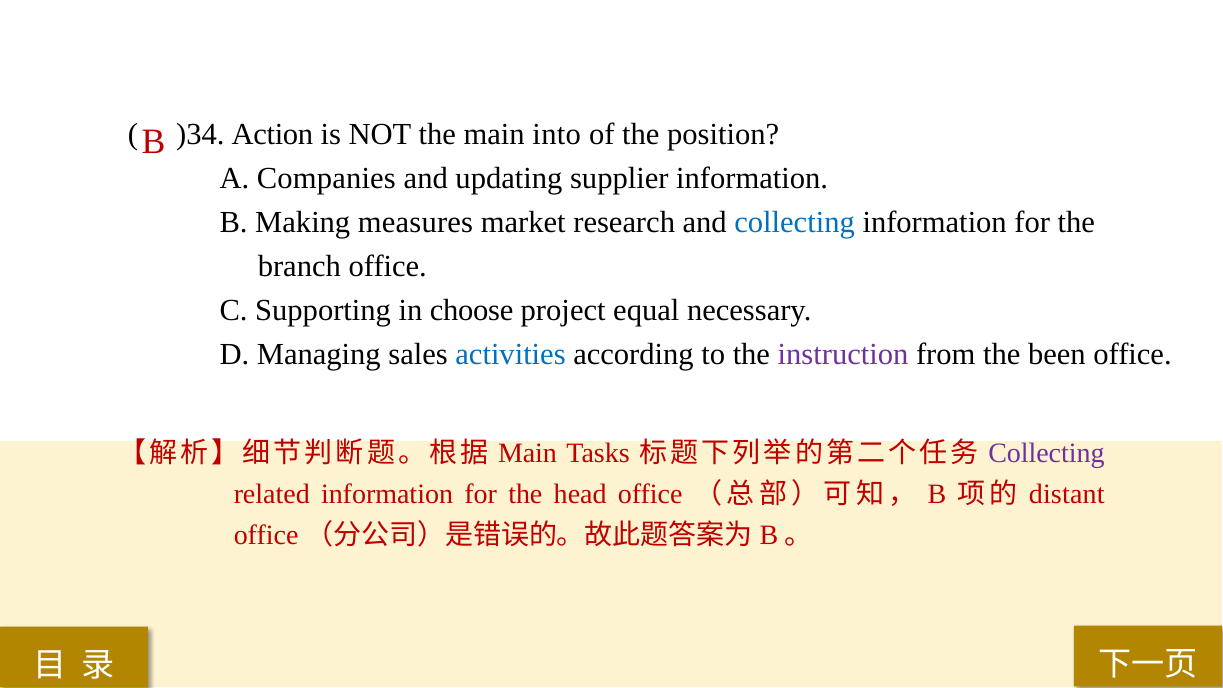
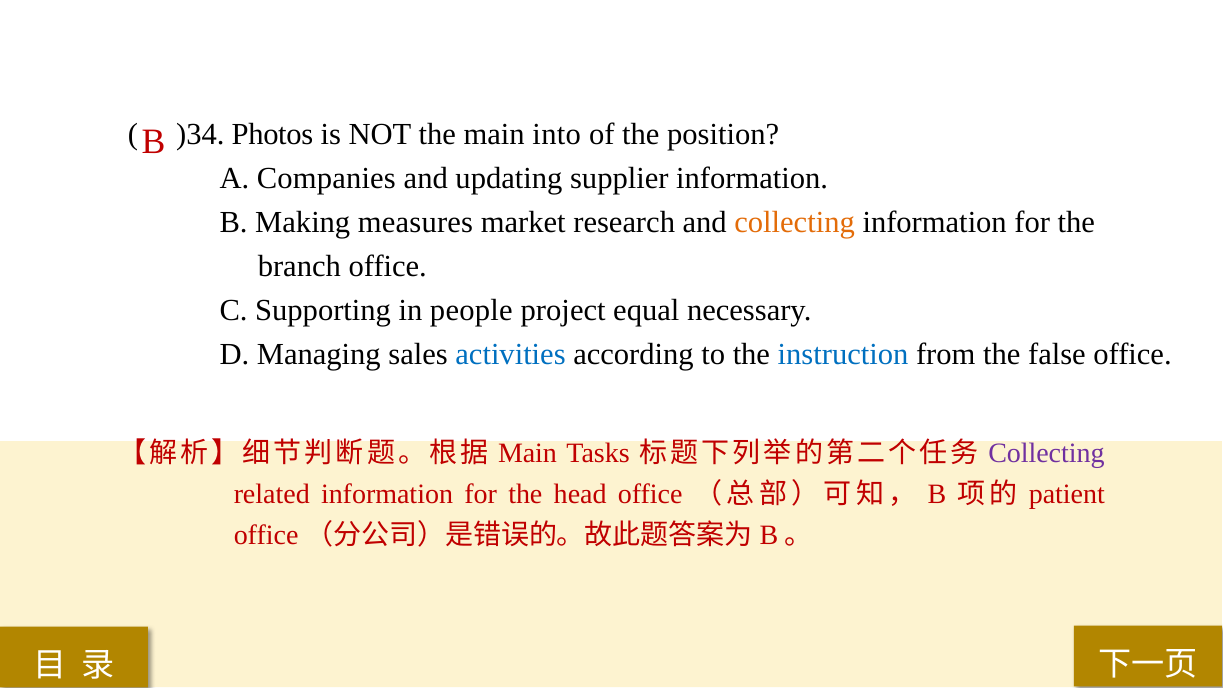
Action: Action -> Photos (272, 134)
collecting colour: blue -> orange (795, 222)
choose: choose -> people (471, 310)
instruction colour: purple -> blue (843, 354)
been: been -> false (1057, 354)
distant: distant -> patient (1067, 494)
